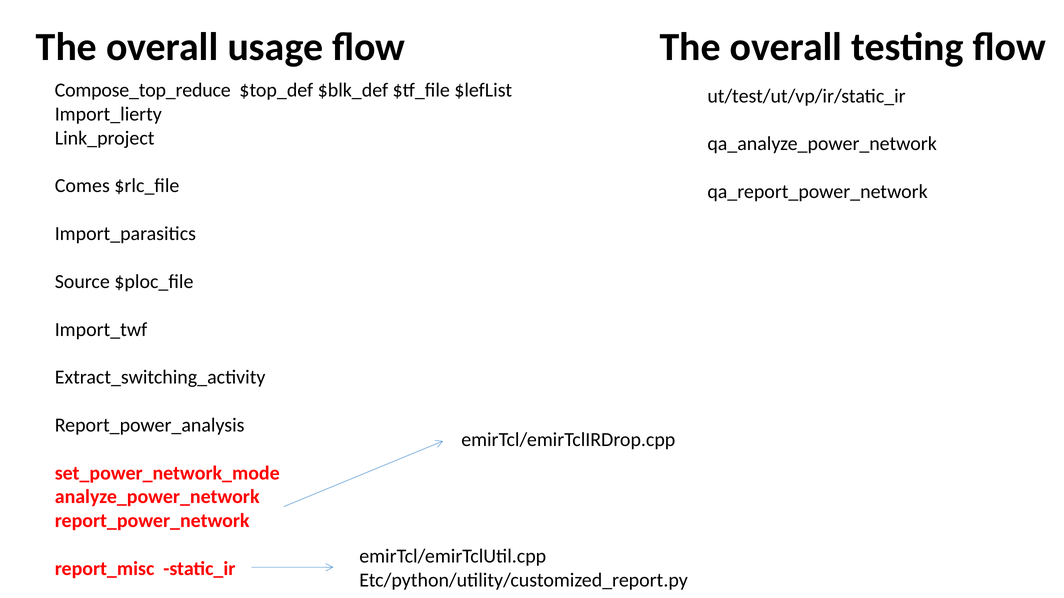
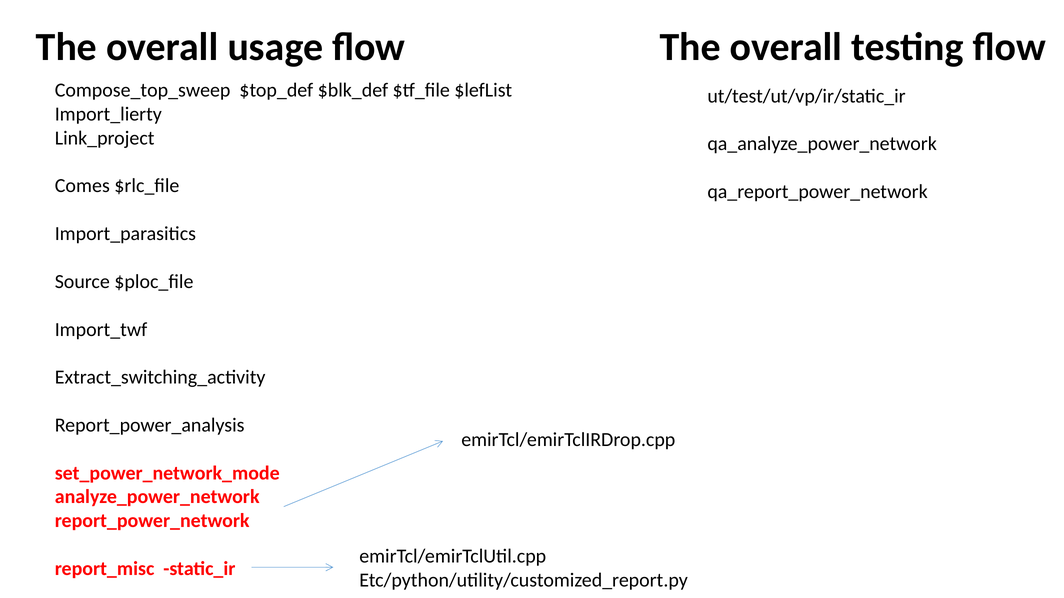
Compose_top_reduce: Compose_top_reduce -> Compose_top_sweep (143, 90)
